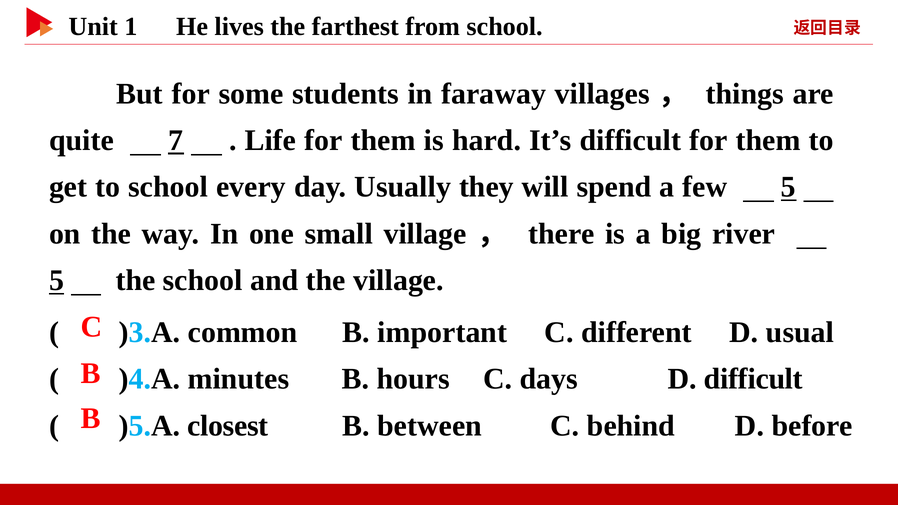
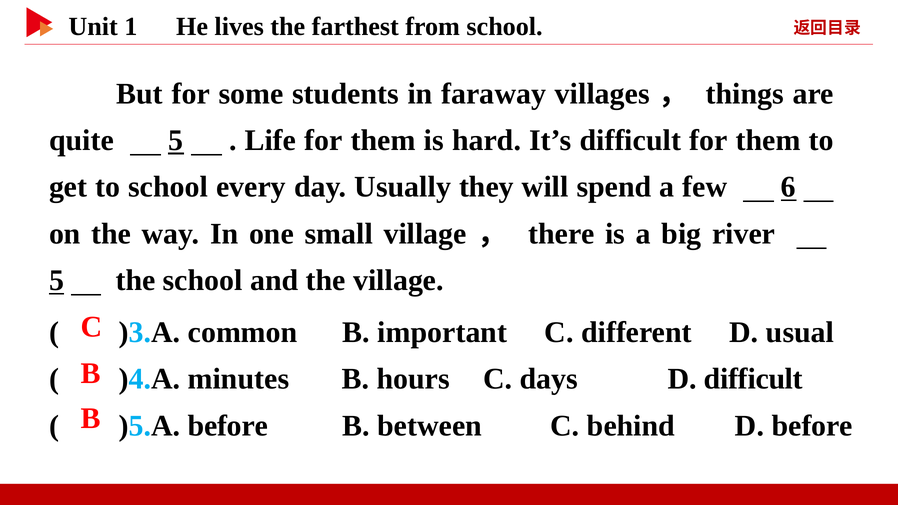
quite 7: 7 -> 5 (176, 140)
few 5: 5 -> 6 (788, 187)
)5.A closest: closest -> before (228, 426)
